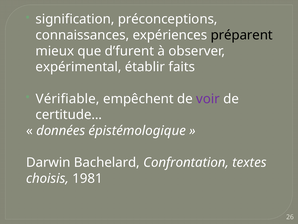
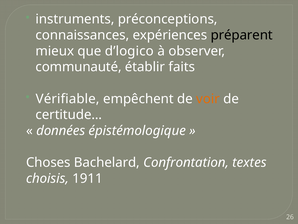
signification: signification -> instruments (75, 19)
d’furent: d’furent -> d’logico (129, 51)
expérimental: expérimental -> communauté (79, 67)
voir colour: purple -> orange (208, 99)
Darwin: Darwin -> Choses (48, 162)
1981: 1981 -> 1911 (87, 178)
